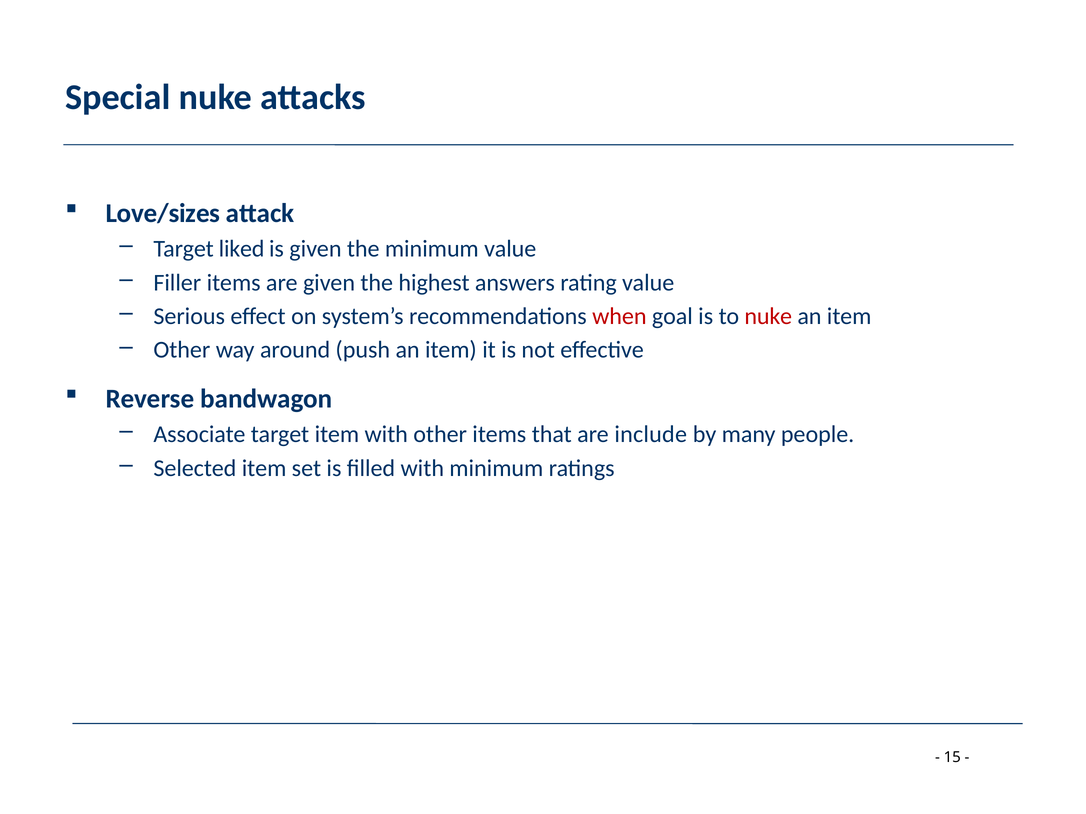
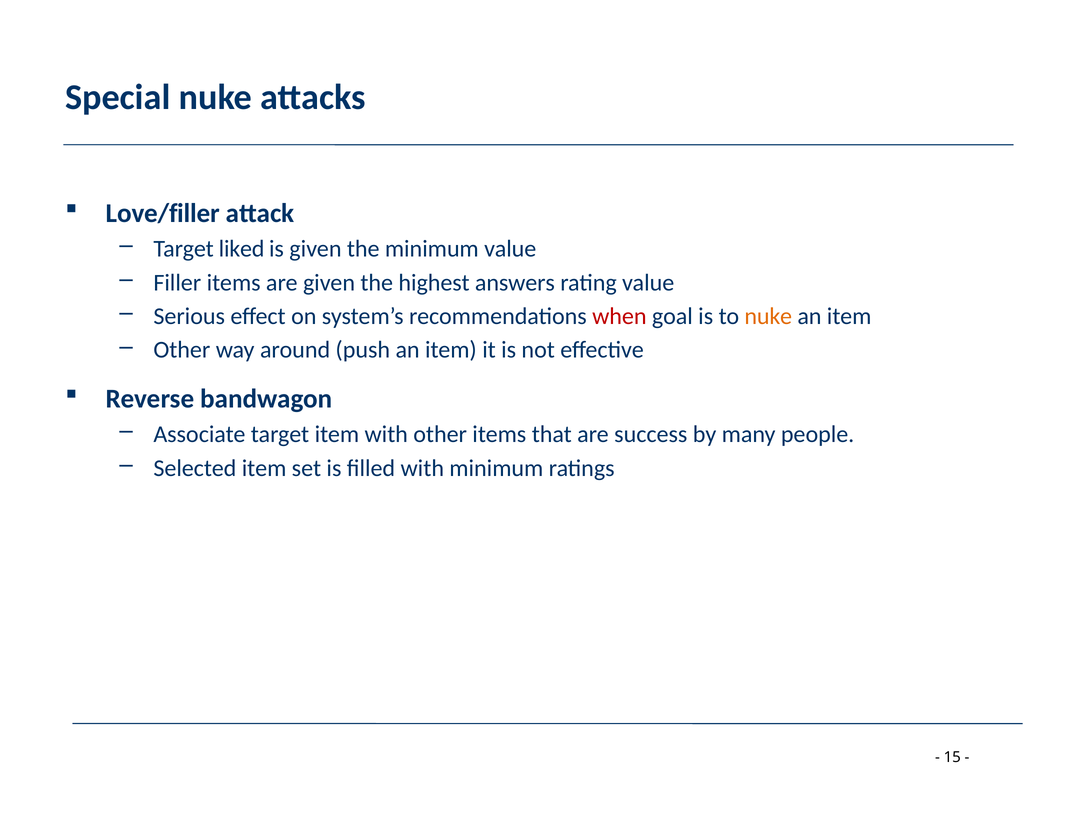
Love/sizes: Love/sizes -> Love/filler (163, 214)
nuke colour: red -> orange (768, 316)
include: include -> success (651, 435)
